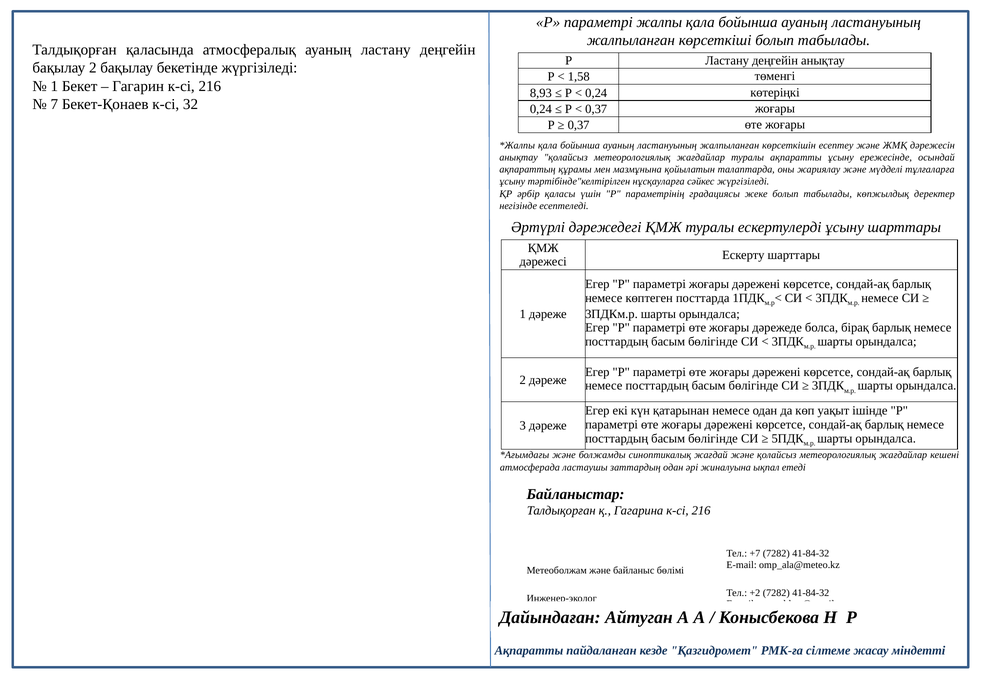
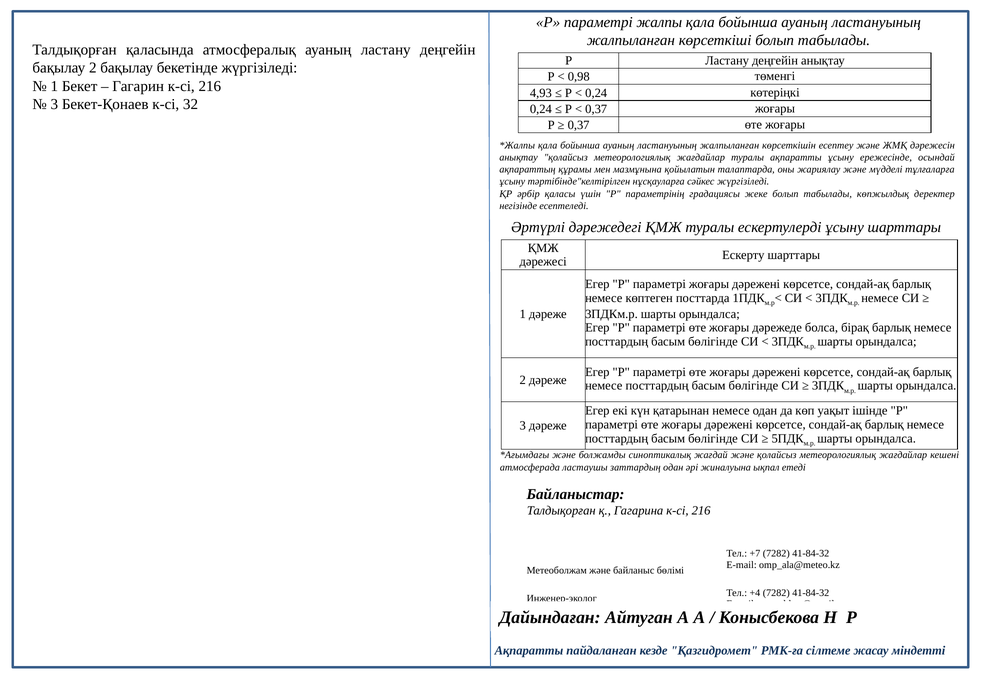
1,58: 1,58 -> 0,98 (579, 77)
8,93: 8,93 -> 4,93 (541, 93)
7: 7 -> 3 (54, 104)
+2: +2 -> +4 (755, 593)
